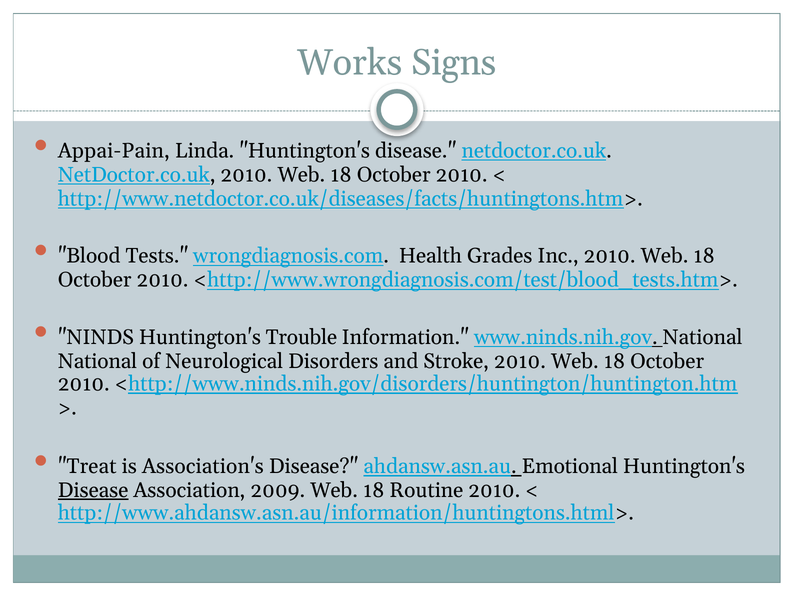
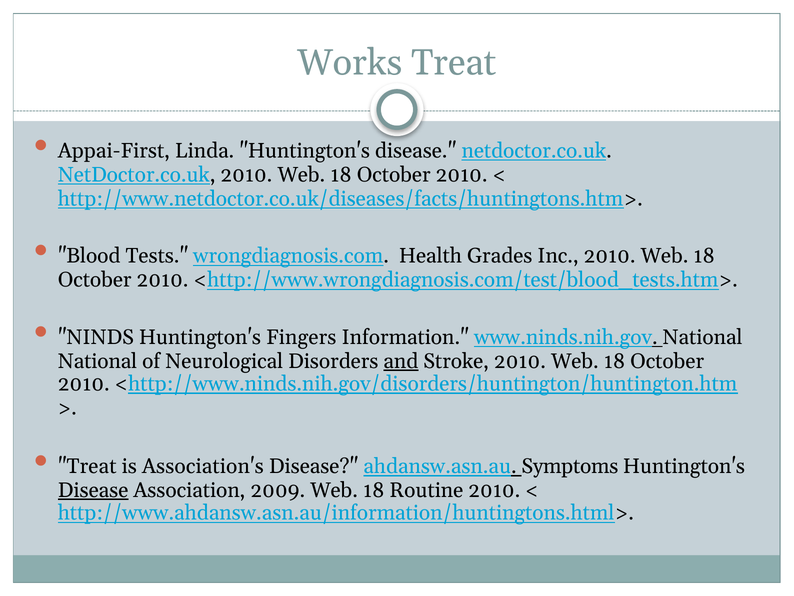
Works Signs: Signs -> Treat (454, 63)
Appai-Pain: Appai-Pain -> Appai-First (114, 151)
Trouble: Trouble -> Fingers (301, 337)
and underline: none -> present (401, 361)
Emotional: Emotional -> Symptoms (570, 466)
